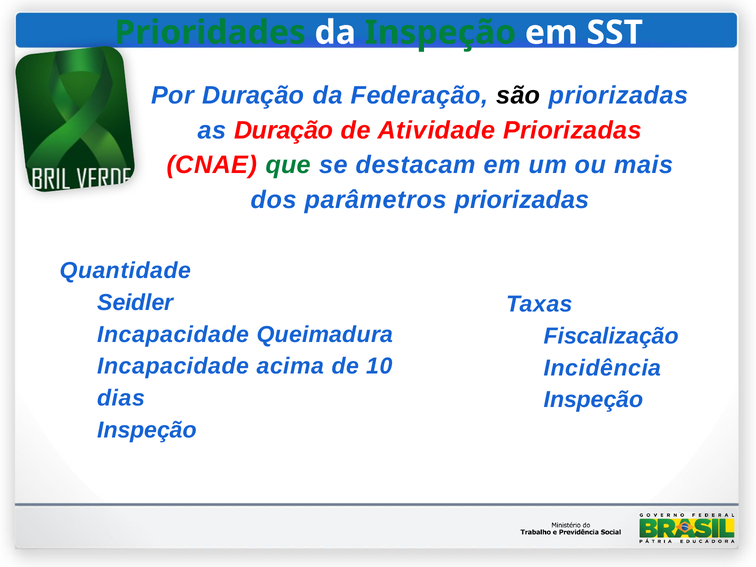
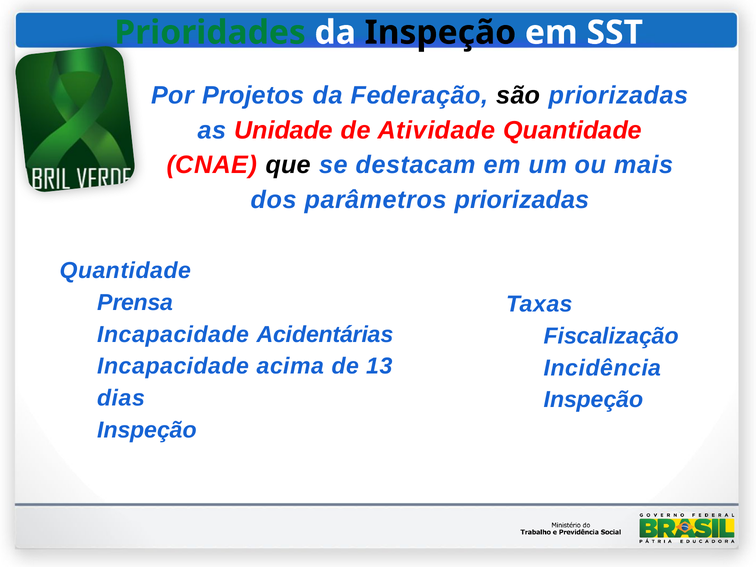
Inspeção colour: green -> black (440, 33)
Por Duração: Duração -> Projetos (253, 95)
as Duração: Duração -> Unidade (284, 130)
Atividade Priorizadas: Priorizadas -> Quantidade (573, 130)
que colour: green -> black (288, 165)
Seidler: Seidler -> Prensa (135, 303)
Queimadura: Queimadura -> Acidentárias (325, 334)
10: 10 -> 13 (379, 366)
